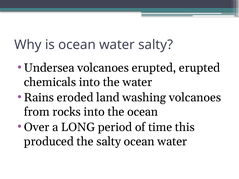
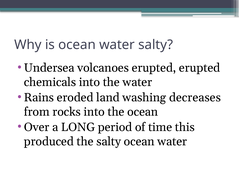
washing volcanoes: volcanoes -> decreases (195, 98)
